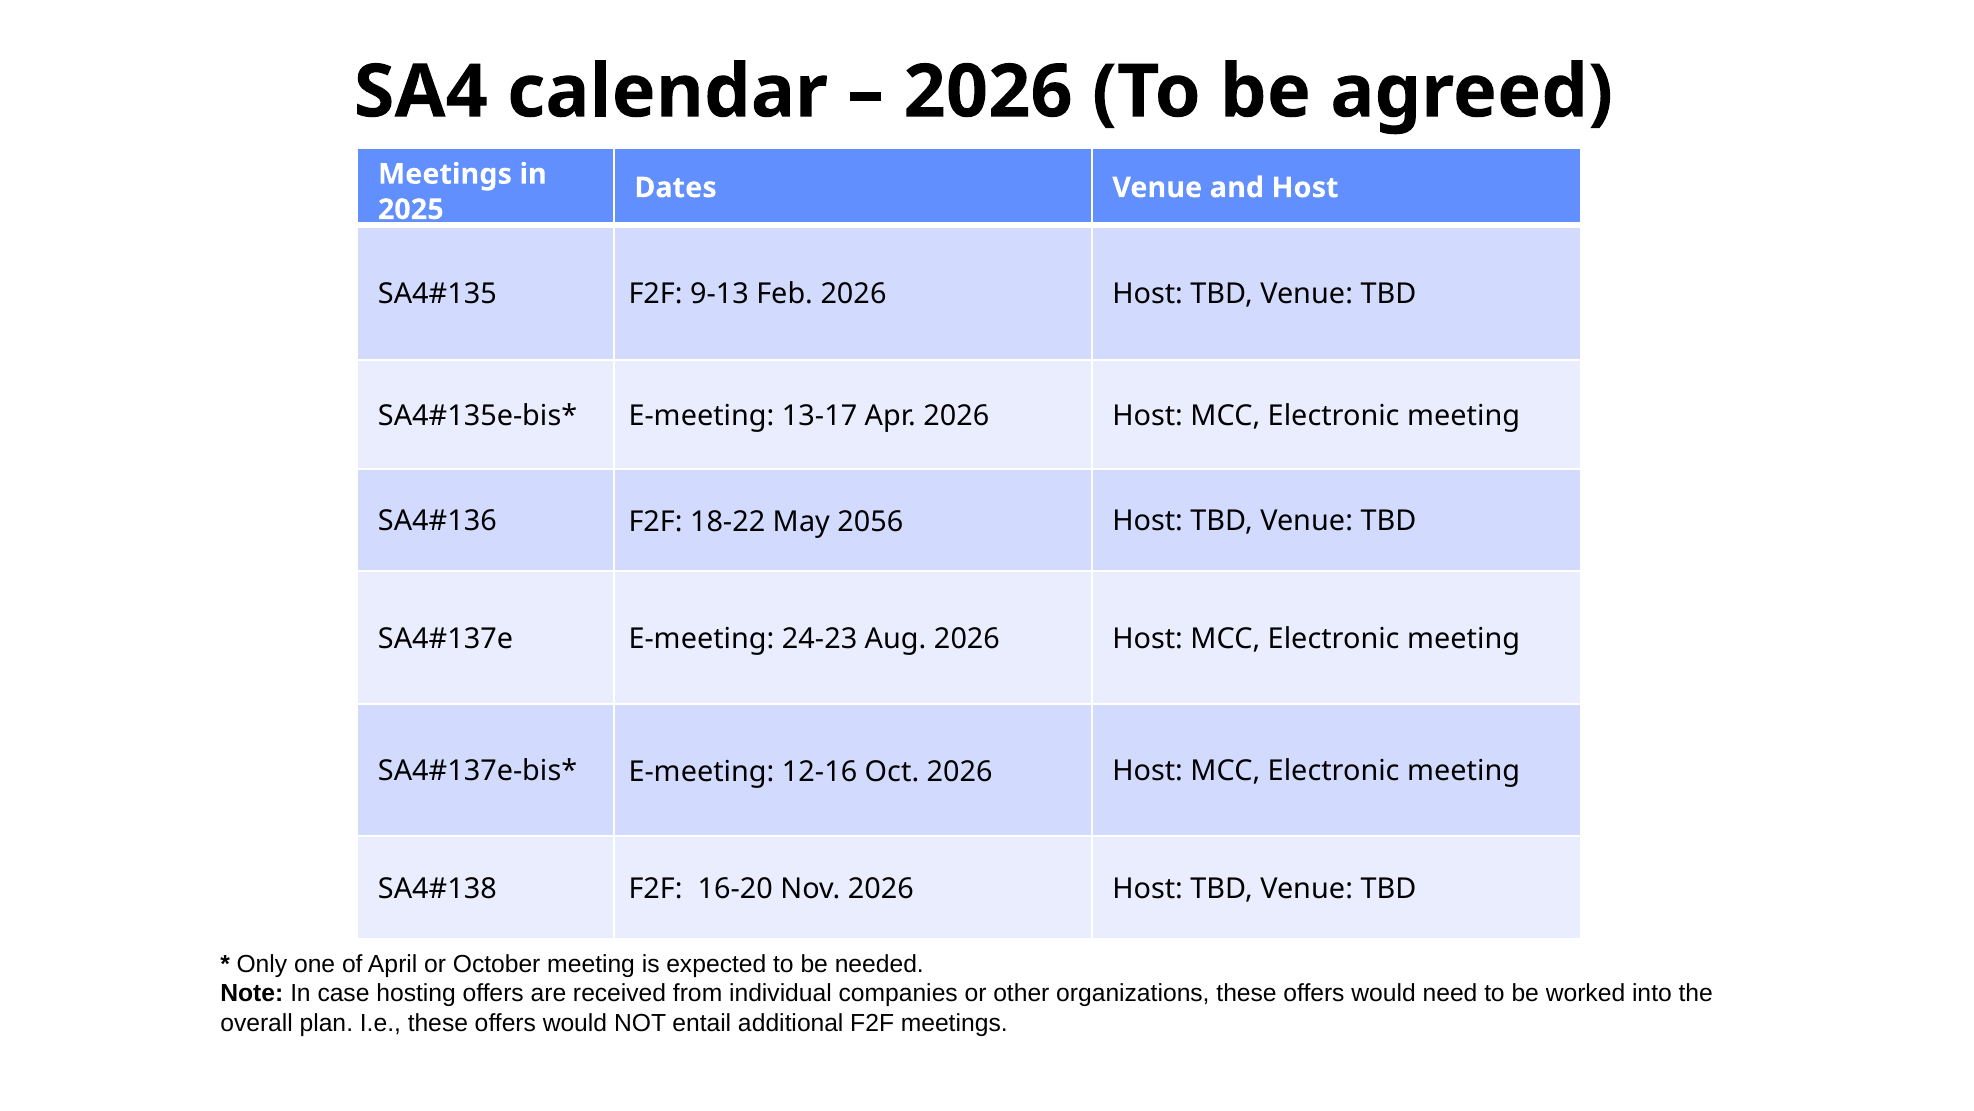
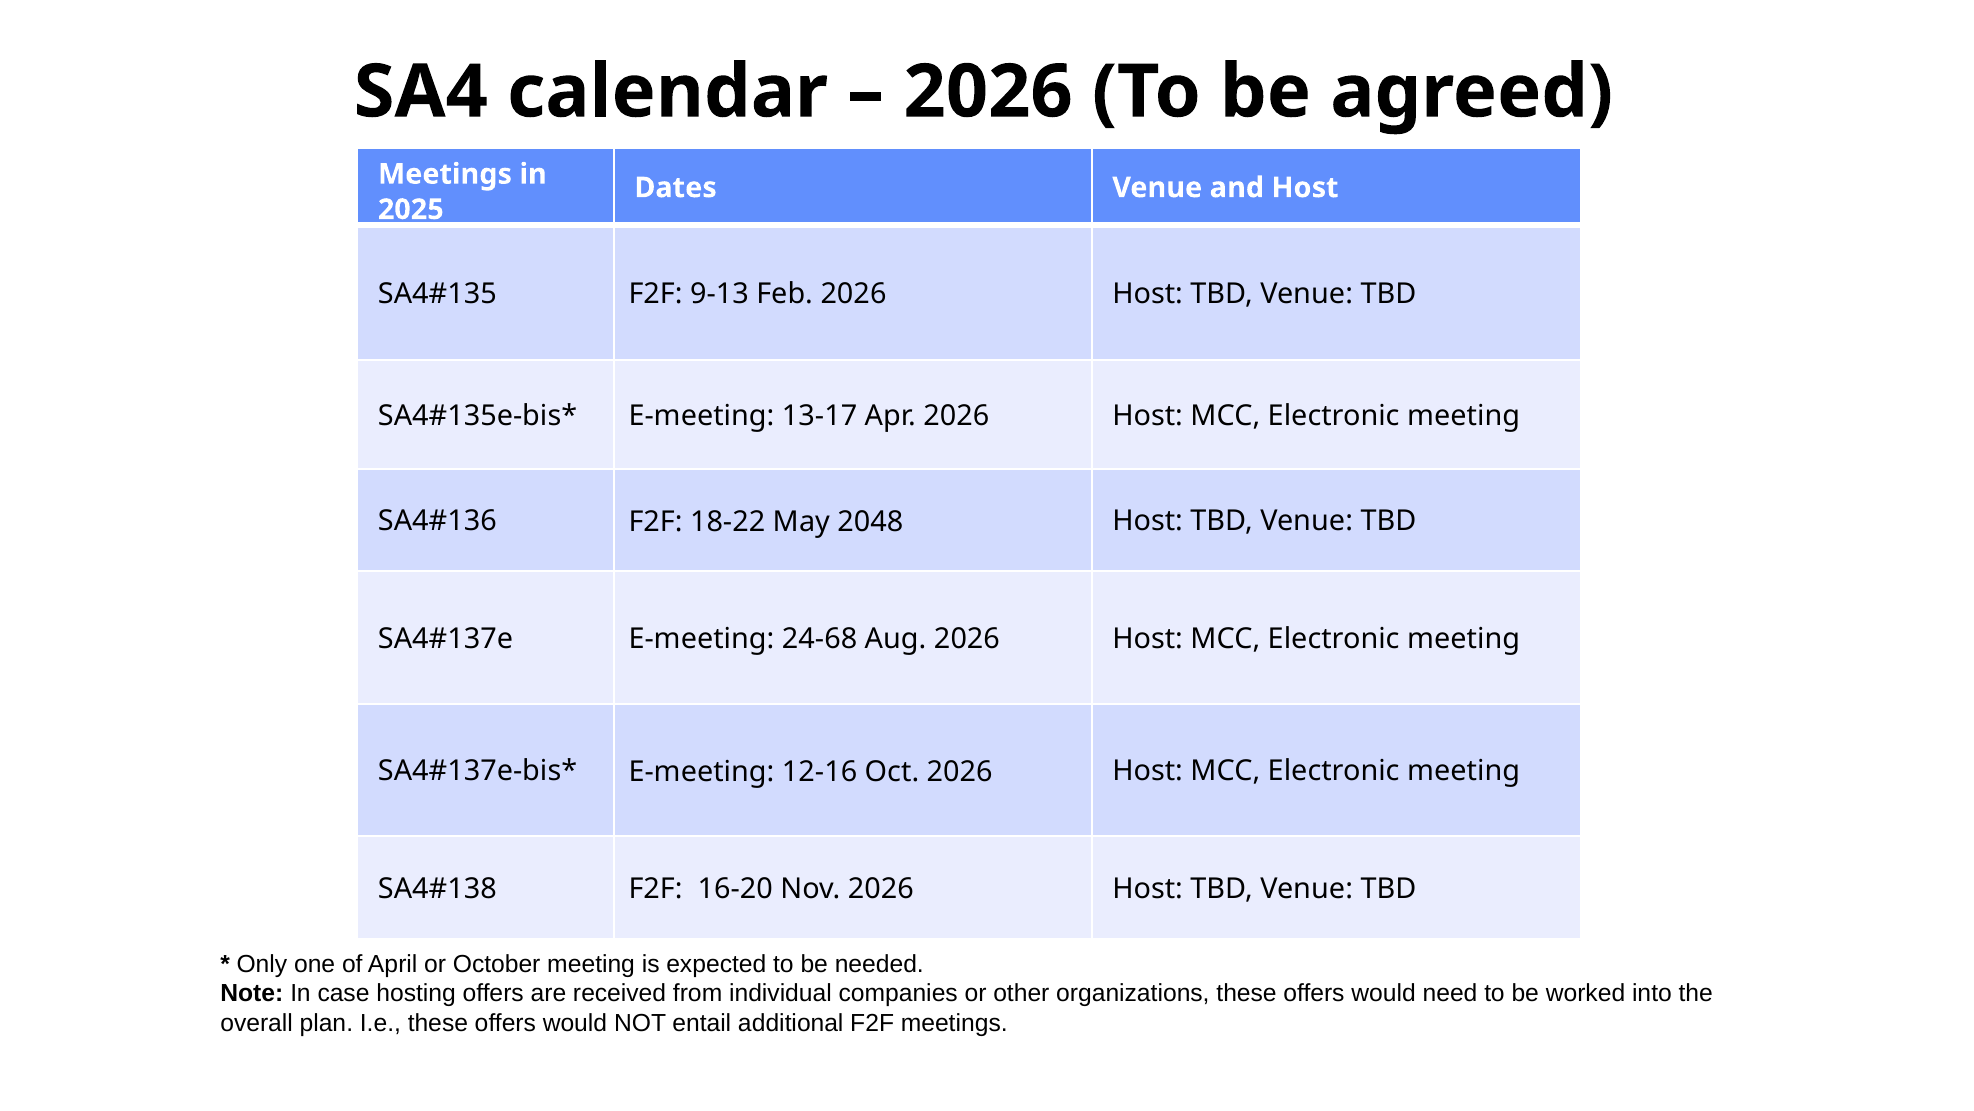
2056: 2056 -> 2048 (870, 521)
24-23: 24-23 -> 24-68 (820, 639)
